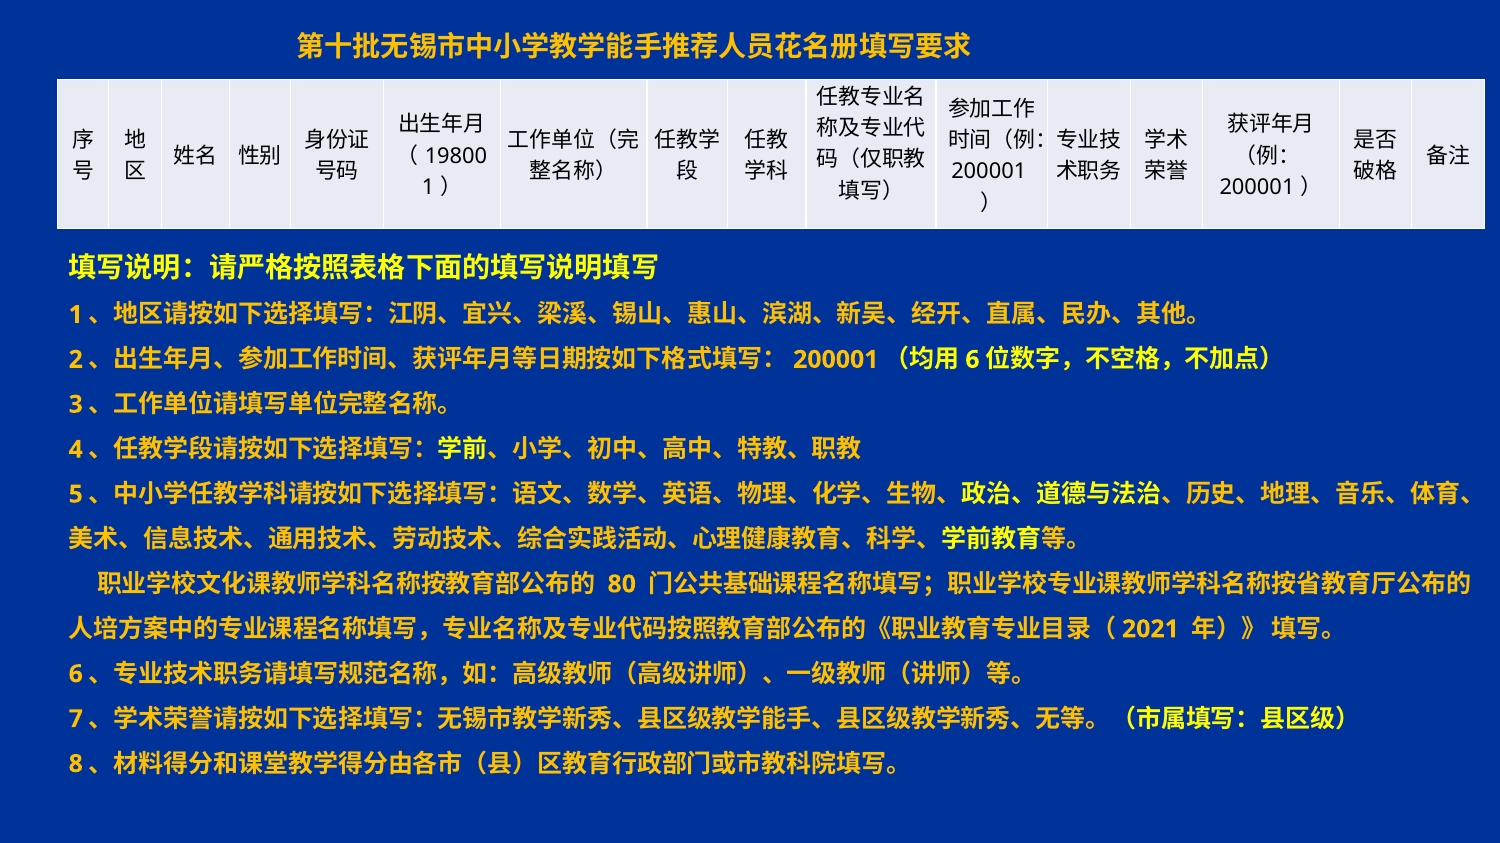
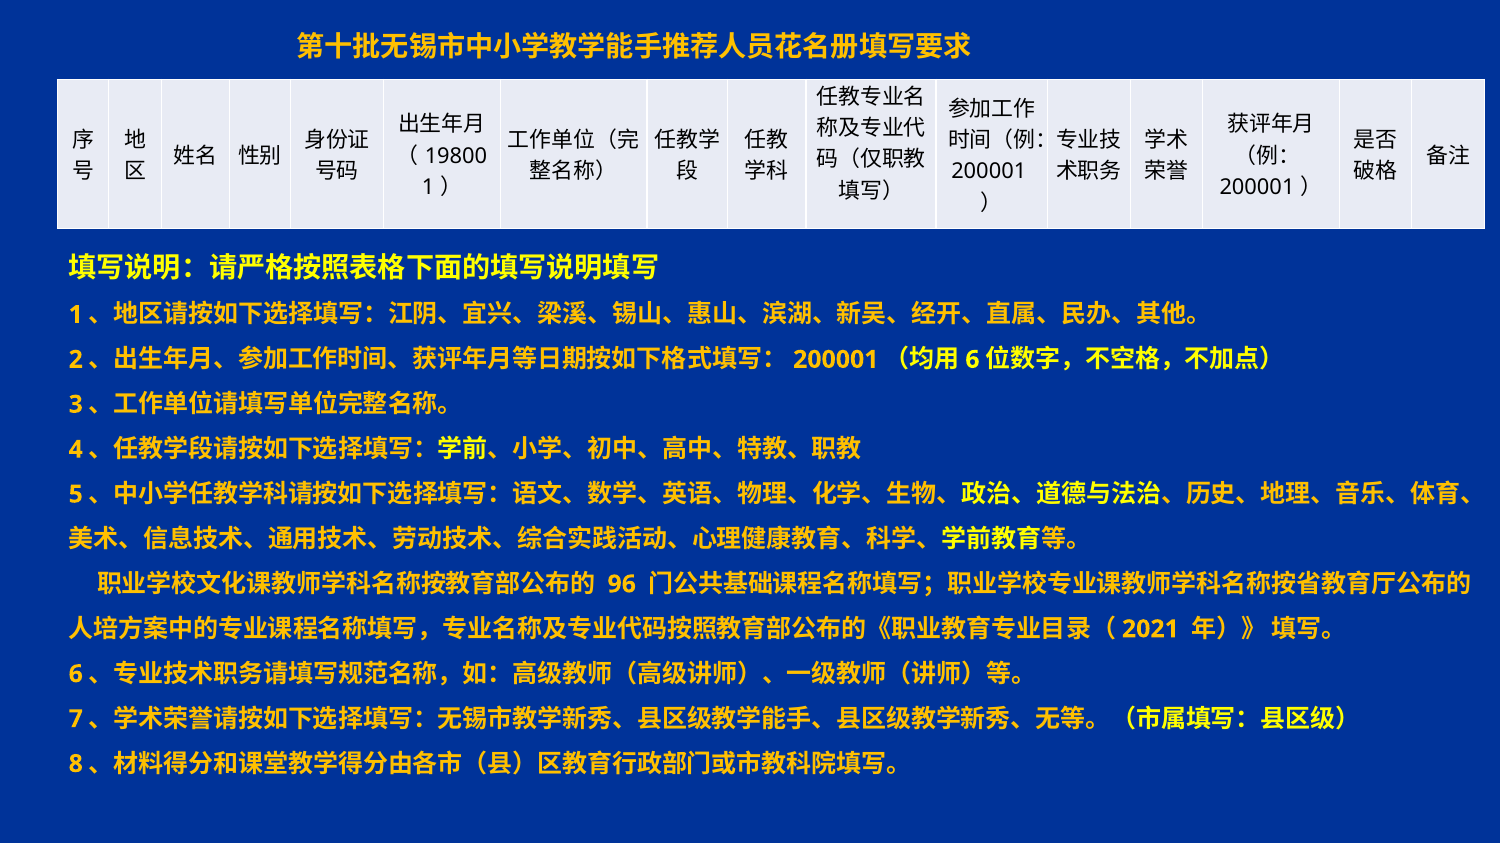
80: 80 -> 96 (622, 585)
